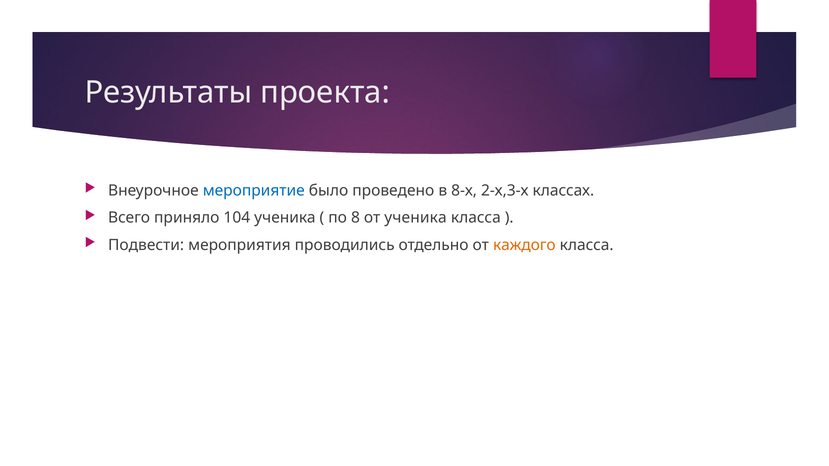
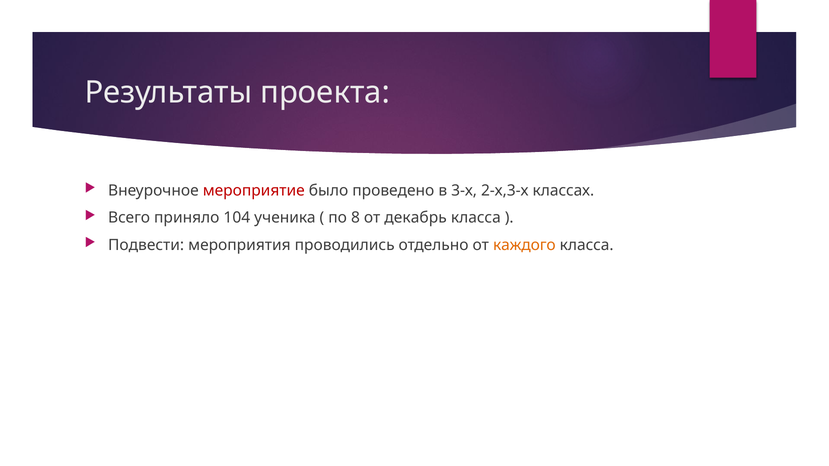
мероприятие colour: blue -> red (254, 191)
8-х: 8-х -> 3-х (464, 191)
от ученика: ученика -> декабрь (416, 218)
